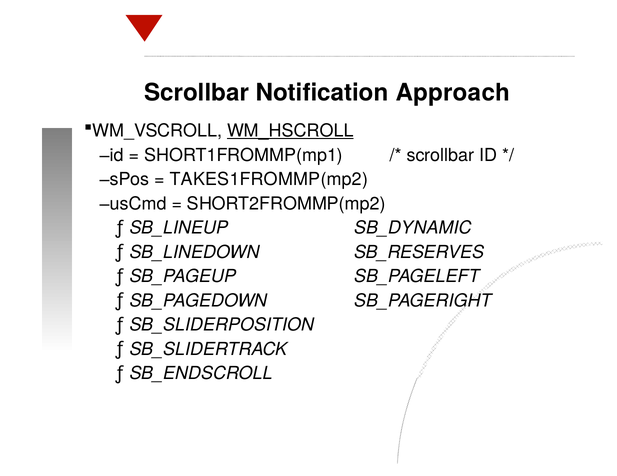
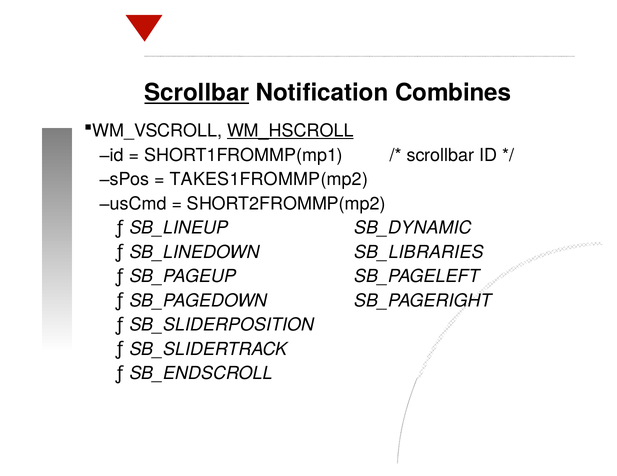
Scrollbar underline: none -> present (197, 93)
Approach: Approach -> Combines (453, 93)
SB_RESERVES: SB_RESERVES -> SB_LIBRARIES (419, 252)
